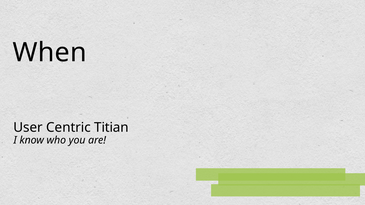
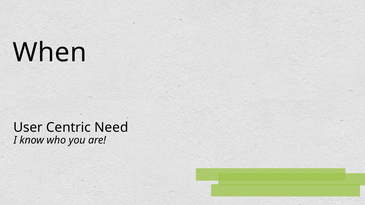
Titian: Titian -> Need (111, 128)
